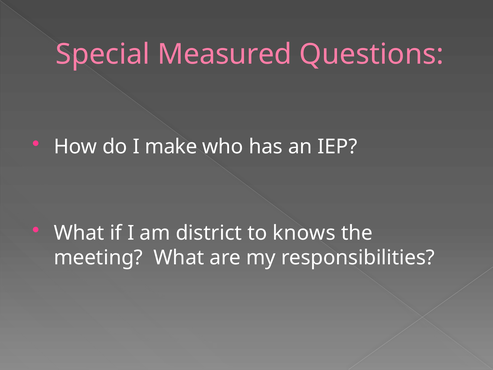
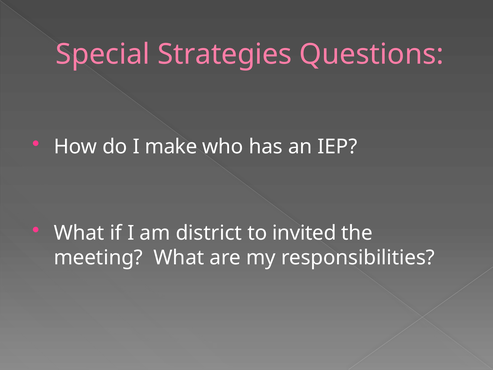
Measured: Measured -> Strategies (225, 54)
knows: knows -> invited (304, 233)
